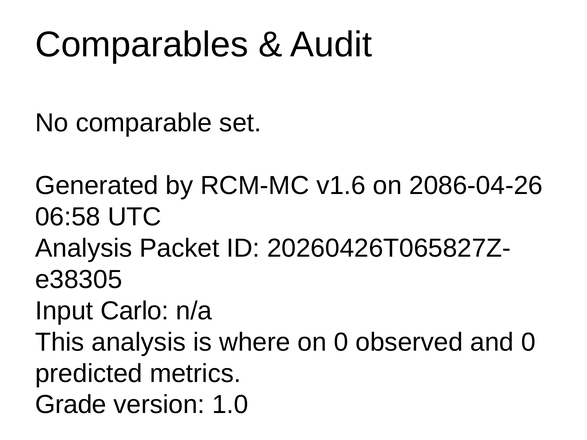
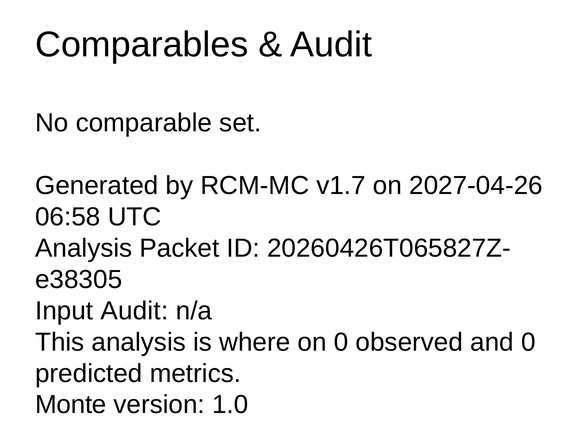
v1.6: v1.6 -> v1.7 (341, 186)
2086-04-26: 2086-04-26 -> 2027-04-26 (476, 186)
Input Carlo: Carlo -> Audit (134, 311)
Grade: Grade -> Monte (71, 405)
